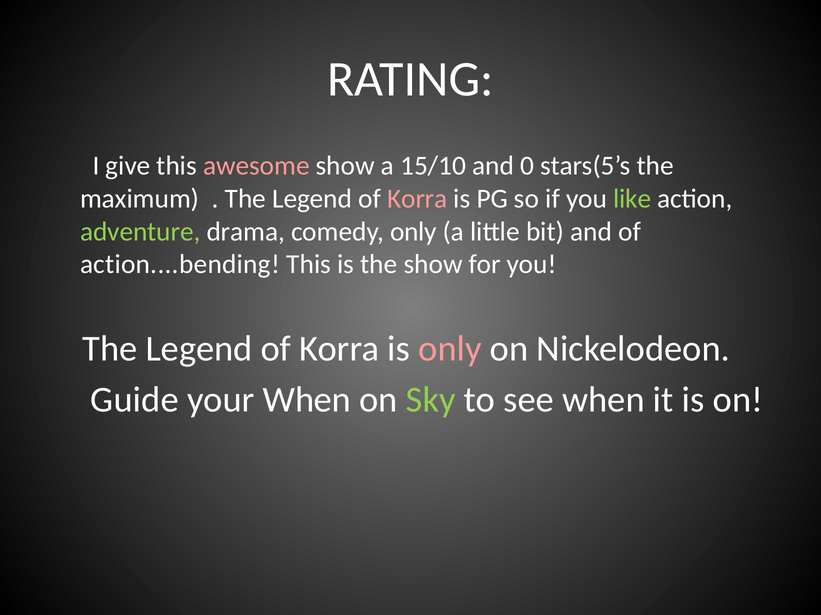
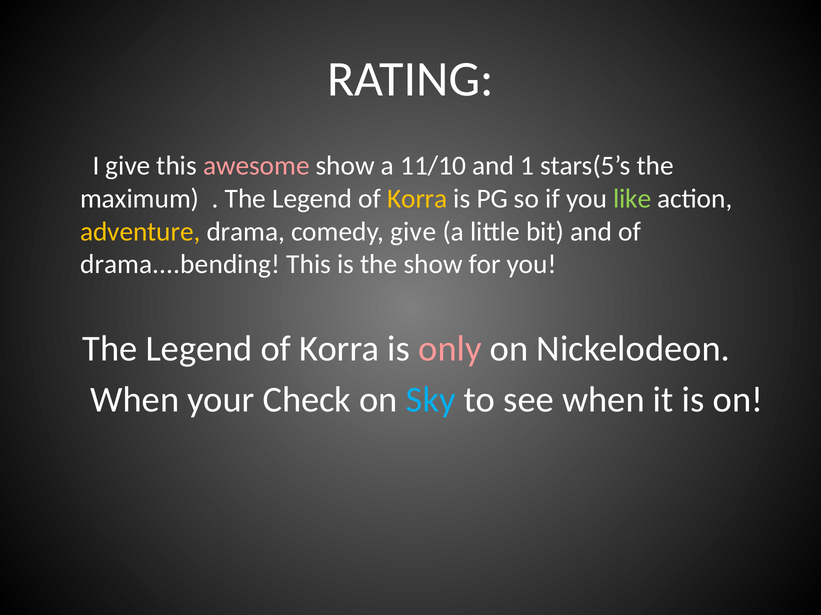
15/10: 15/10 -> 11/10 (433, 166)
0: 0 -> 1 (527, 166)
Korra colour: pink -> yellow (417, 199)
adventure colour: light green -> yellow (140, 232)
comedy only: only -> give (413, 232)
action....bending: action....bending -> drama....bending (180, 265)
Guide: Guide -> When (135, 400)
your When: When -> Check (307, 400)
Sky colour: light green -> light blue (431, 400)
